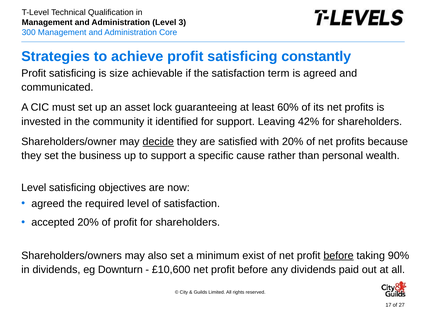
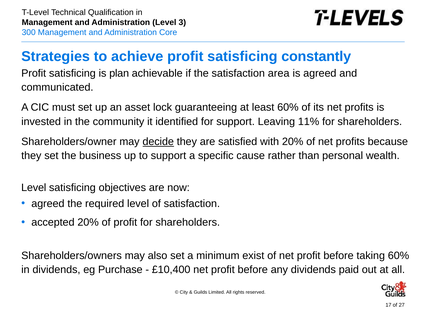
size: size -> plan (119, 73)
term: term -> area (279, 73)
42%: 42% -> 11% (309, 122)
before underline: present -> none (339, 256)
taking 90%: 90% -> 60% (399, 256)
Downturn: Downturn -> Purchase (120, 270)
£10,600: £10,600 -> £10,400 (171, 270)
